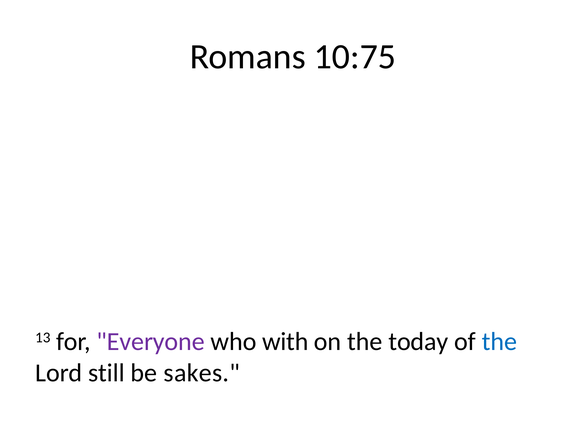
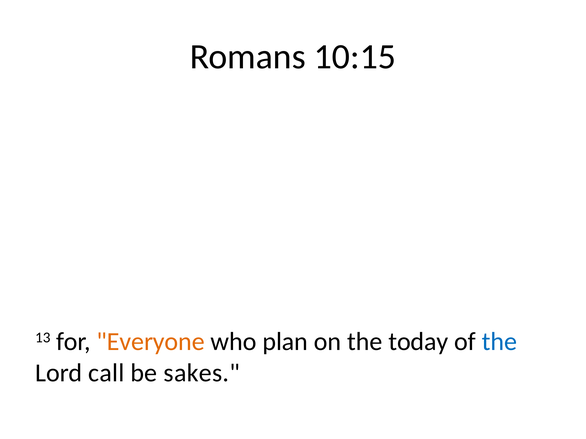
10:75: 10:75 -> 10:15 (355, 57)
Everyone colour: purple -> orange (151, 342)
with: with -> plan (285, 342)
still: still -> call (106, 373)
